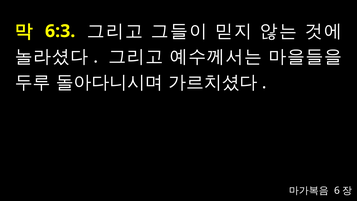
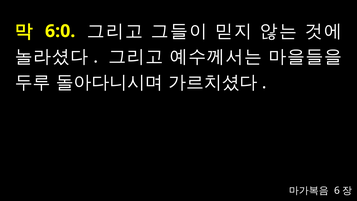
6:3: 6:3 -> 6:0 (60, 31)
